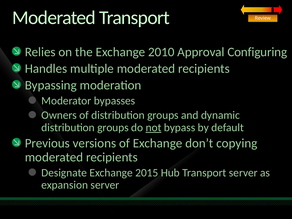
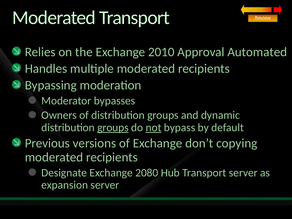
Configuring: Configuring -> Automated (257, 52)
groups underline: none -> present (113, 128)
2015: 2015 -> 2080 (147, 173)
